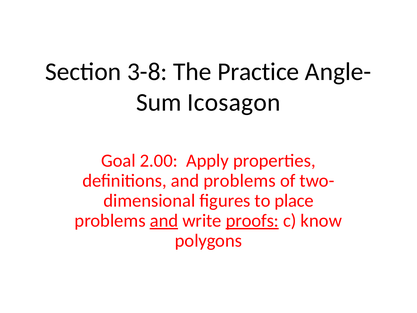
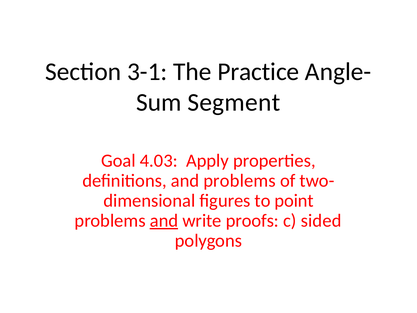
3-8: 3-8 -> 3-1 (147, 72)
Icosagon: Icosagon -> Segment (234, 102)
2.00: 2.00 -> 4.03 (159, 160)
place: place -> point (294, 201)
proofs underline: present -> none (252, 221)
know: know -> sided (321, 221)
